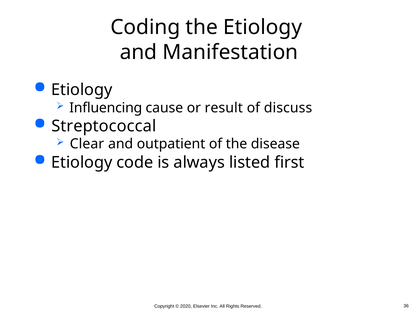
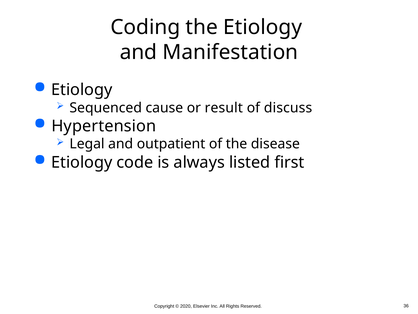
Influencing: Influencing -> Sequenced (106, 108)
Streptococcal: Streptococcal -> Hypertension (104, 126)
Clear: Clear -> Legal (87, 144)
